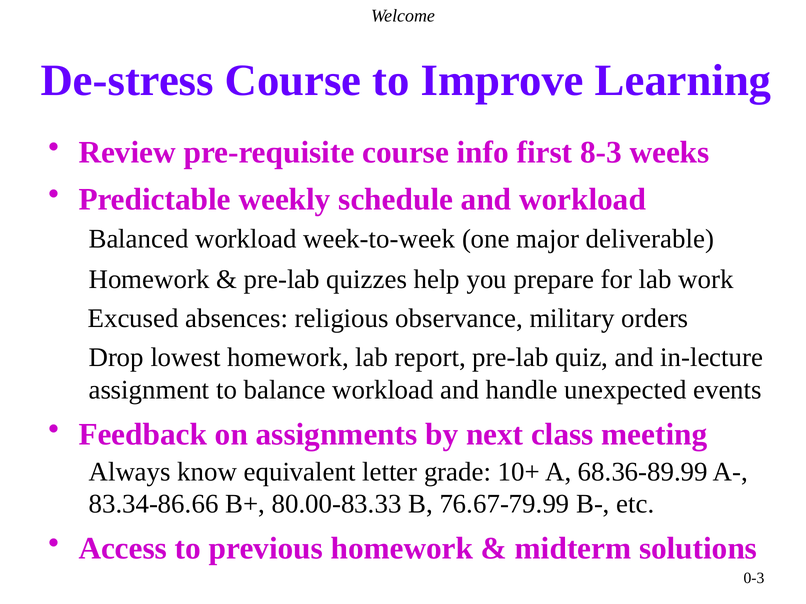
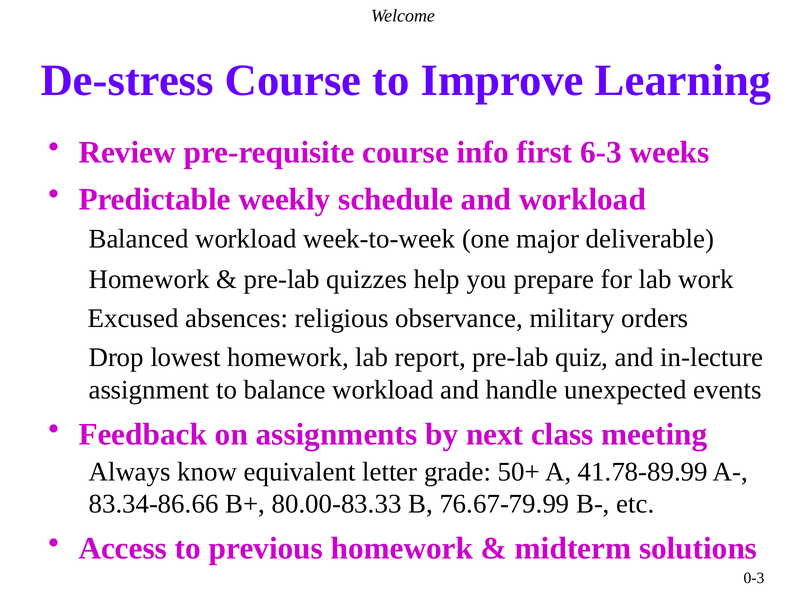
8-3: 8-3 -> 6-3 (601, 153)
10+: 10+ -> 50+ (519, 472)
68.36-89.99: 68.36-89.99 -> 41.78-89.99 (643, 472)
